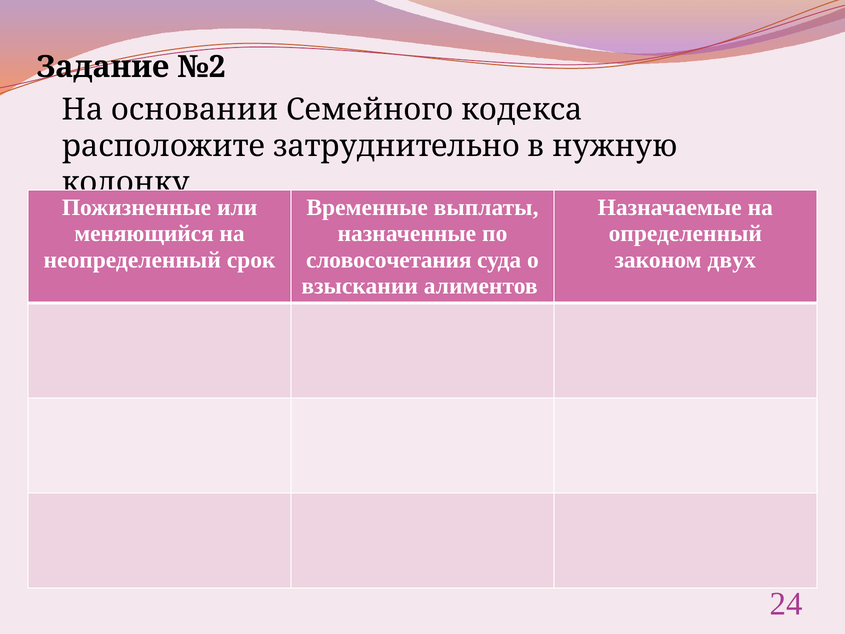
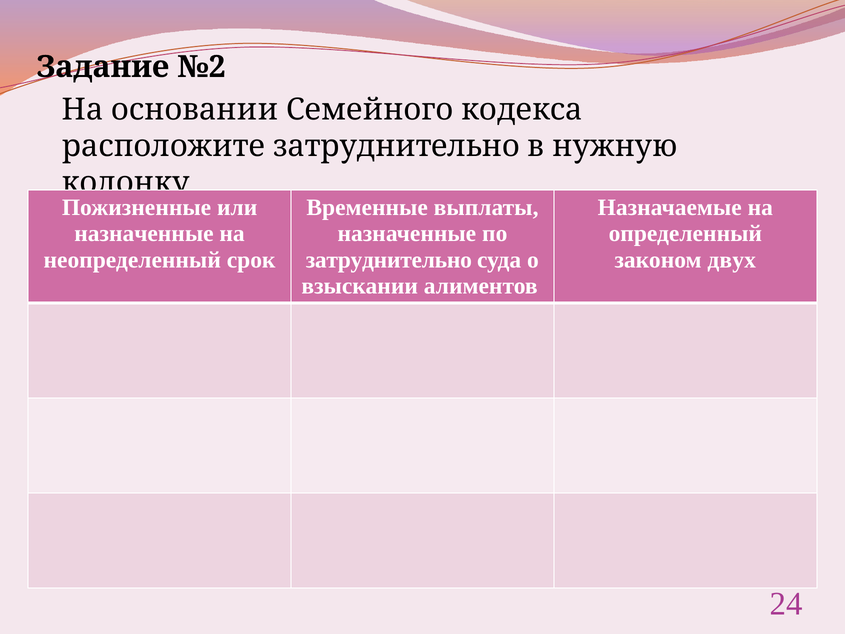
меняющийся: меняющийся -> назначенные (144, 234)
словосочетания: словосочетания -> затруднительно (389, 260)
